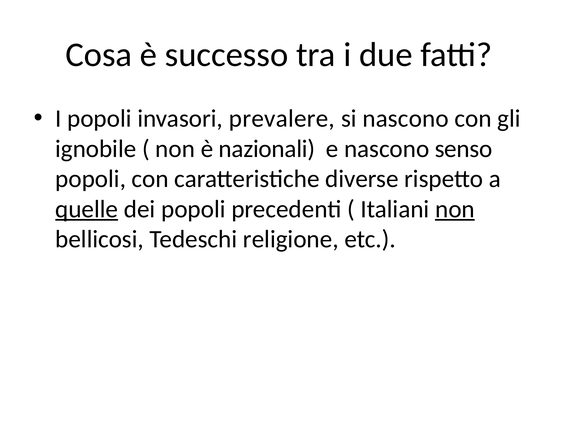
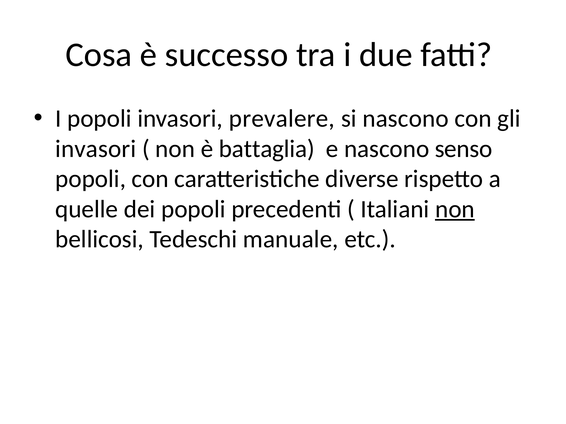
ignobile: ignobile -> invasori (96, 149)
nazionali: nazionali -> battaglia (267, 149)
quelle underline: present -> none (87, 209)
religione: religione -> manuale (291, 240)
